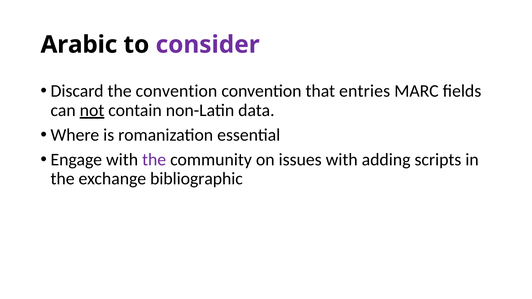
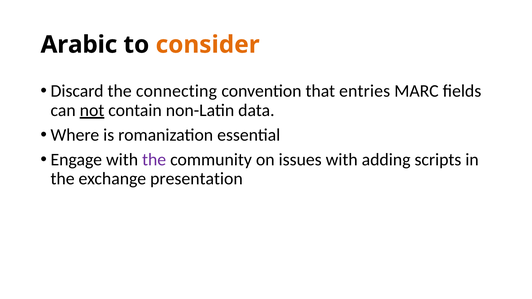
consider colour: purple -> orange (208, 45)
the convention: convention -> connecting (176, 91)
bibliographic: bibliographic -> presentation (196, 179)
